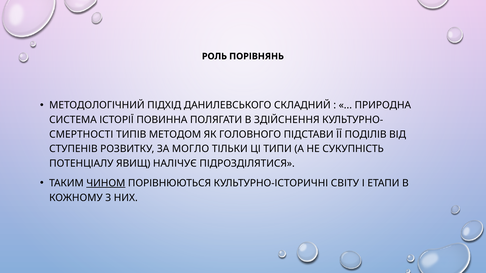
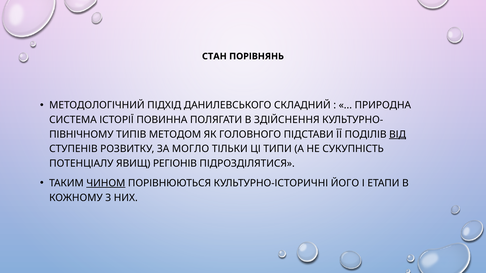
РОЛЬ: РОЛЬ -> СТАН (214, 56)
СМЕРТНОСТІ: СМЕРТНОСТІ -> ПІВНІЧНОМУ (81, 135)
ВІД underline: none -> present (398, 135)
НАЛІЧУЄ: НАЛІЧУЄ -> РЕГІОНІВ (175, 164)
СВІТУ: СВІТУ -> ЙОГО (345, 183)
